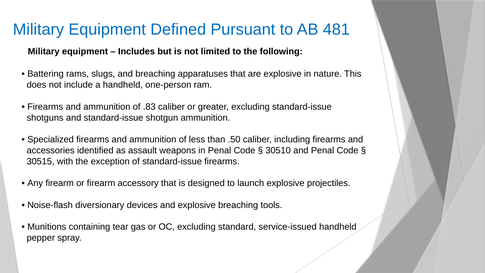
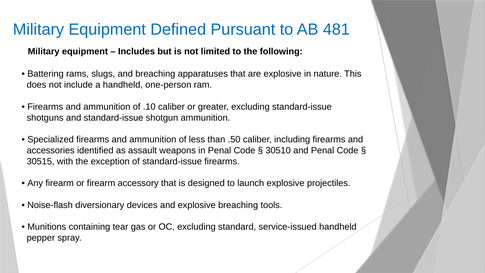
.83: .83 -> .10 (149, 107)
